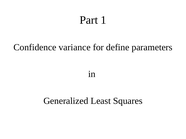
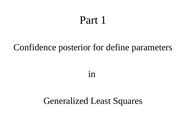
variance: variance -> posterior (75, 47)
